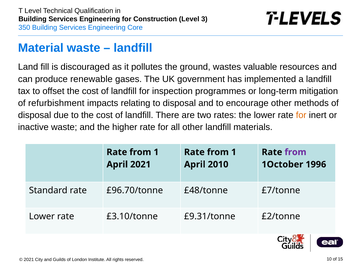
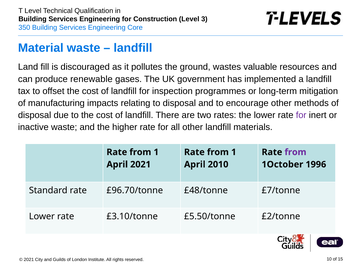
refurbishment: refurbishment -> manufacturing (56, 103)
for colour: orange -> purple (301, 115)
£9.31/tonne: £9.31/tonne -> £5.50/tonne (210, 216)
